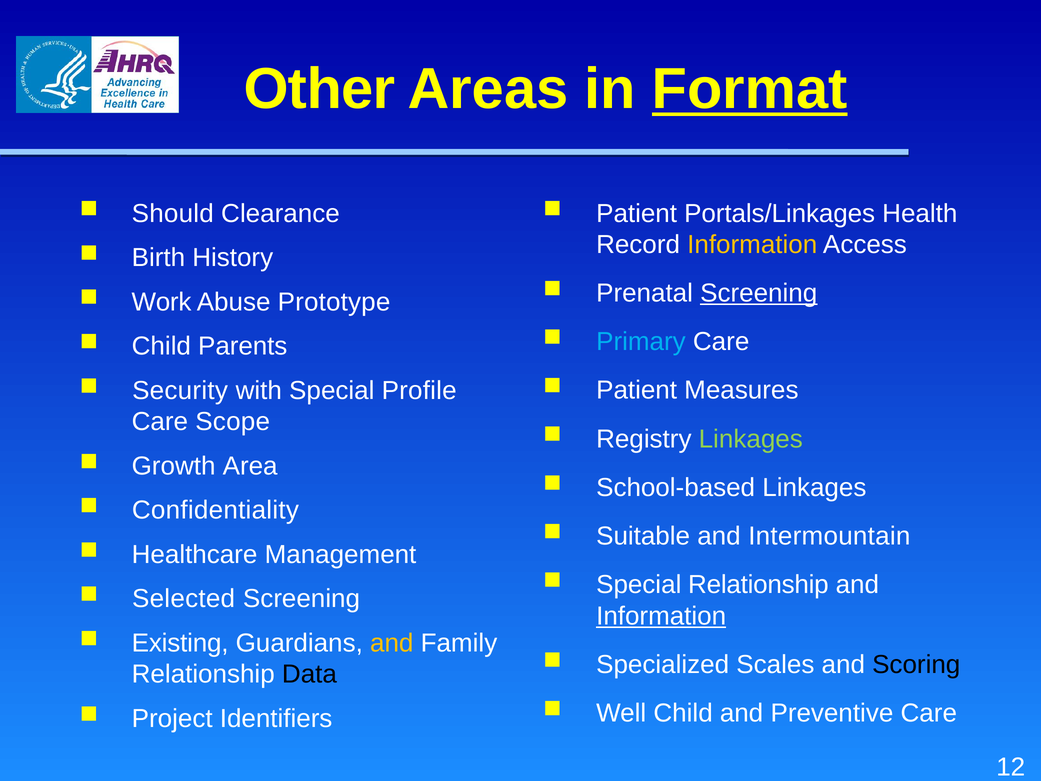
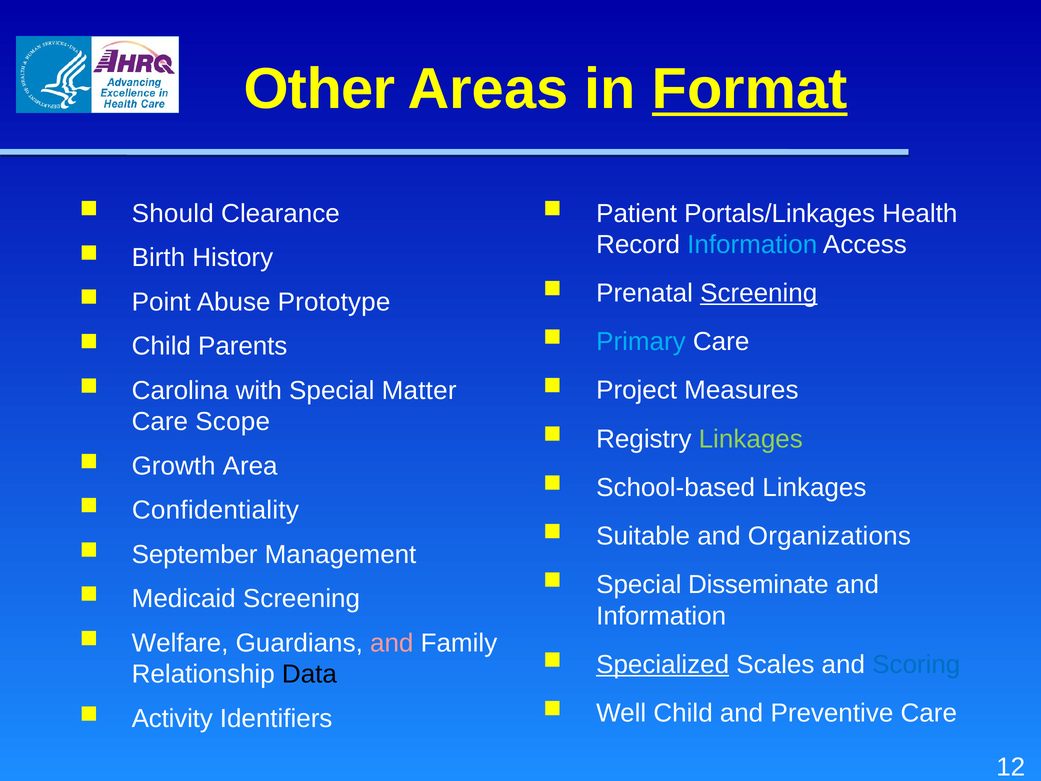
Information colour: yellow -> light blue (752, 245)
Work: Work -> Point (161, 302)
Patient: Patient -> Project (637, 390)
Security: Security -> Carolina (180, 390)
Profile: Profile -> Matter (419, 390)
Intermountain: Intermountain -> Organizations (829, 536)
Healthcare: Healthcare -> September (195, 554)
Special Relationship: Relationship -> Disseminate (758, 585)
Selected: Selected -> Medicaid (184, 599)
Information underline: present -> none (661, 616)
Existing: Existing -> Welfare (180, 643)
and colour: yellow -> pink (392, 643)
Specialized underline: none -> present (663, 664)
Scoring colour: black -> blue (916, 664)
Project: Project -> Activity (172, 718)
